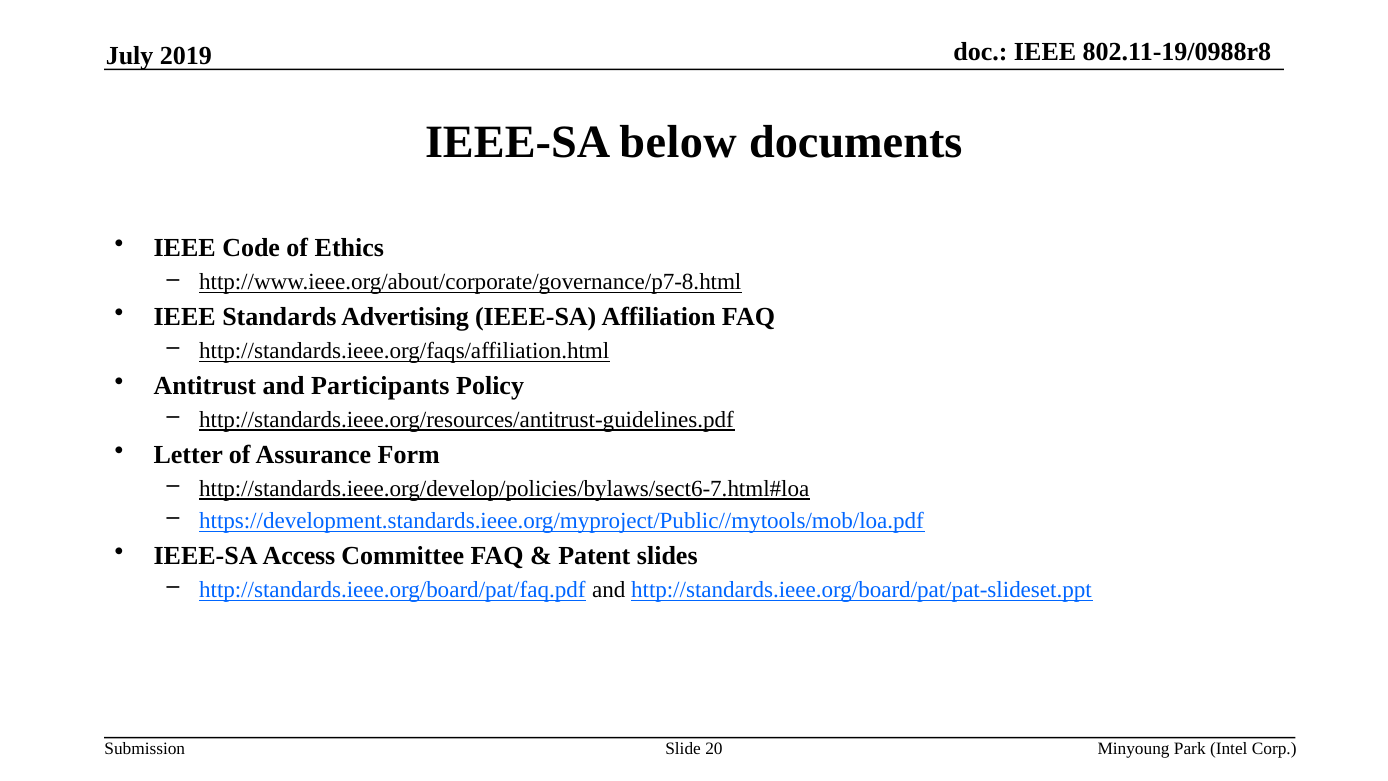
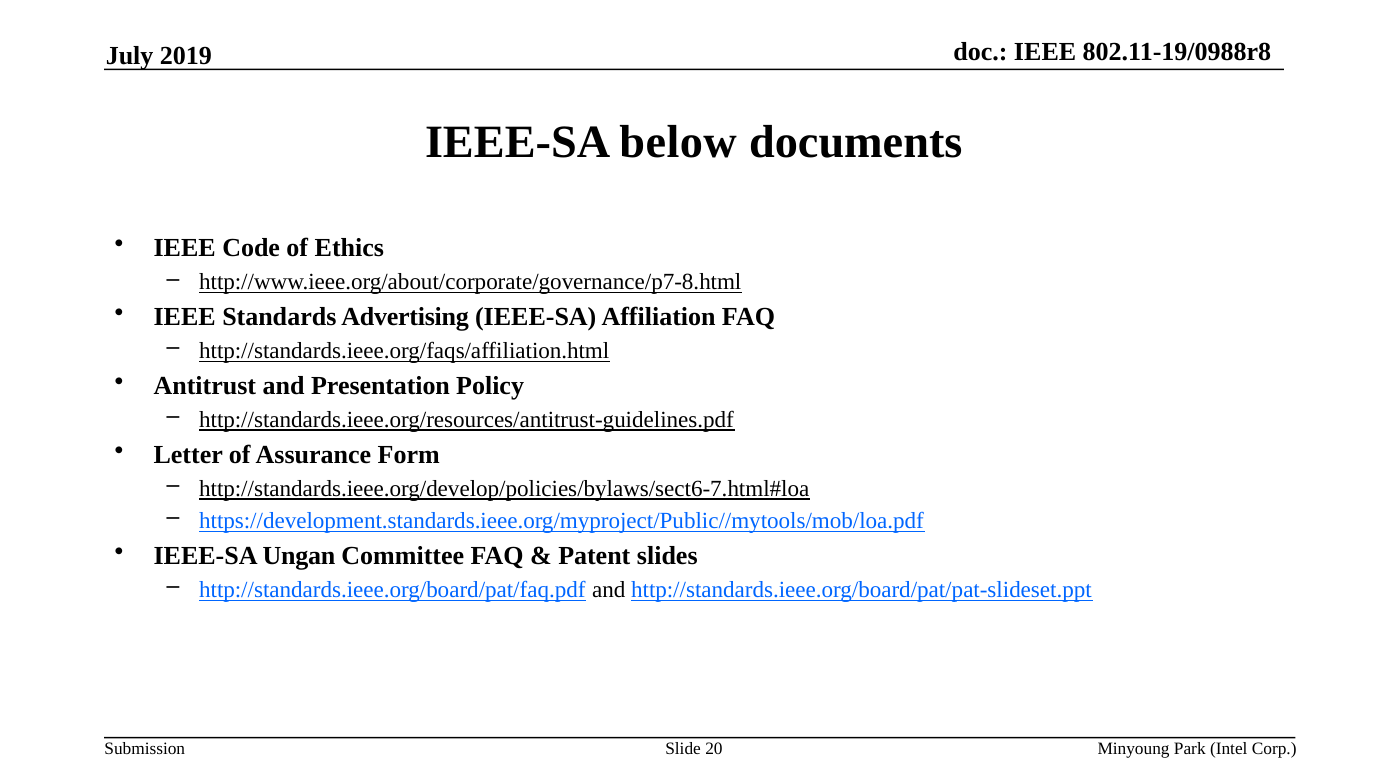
Participants: Participants -> Presentation (380, 386)
Access: Access -> Ungan (299, 556)
